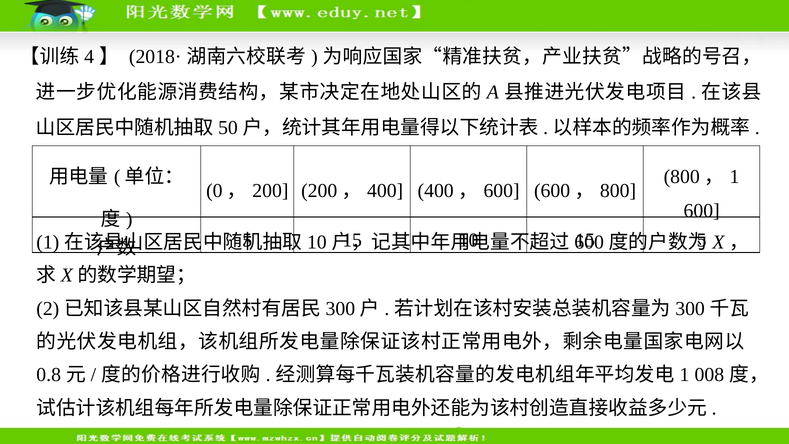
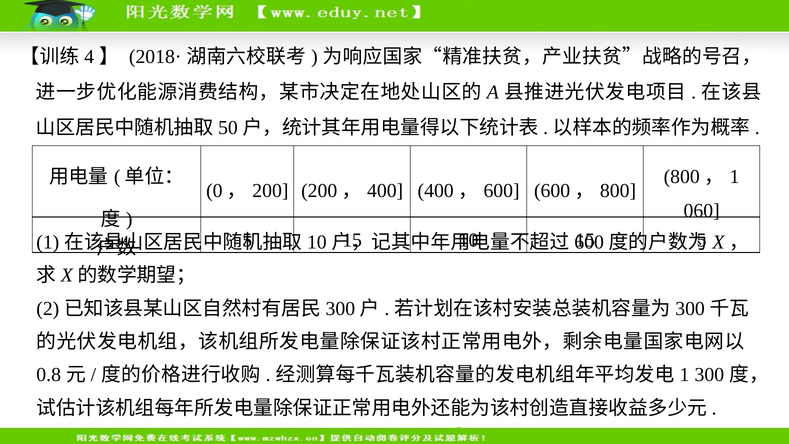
600: 600 -> 060 (702, 211)
008: 008 -> 300 (709, 375)
